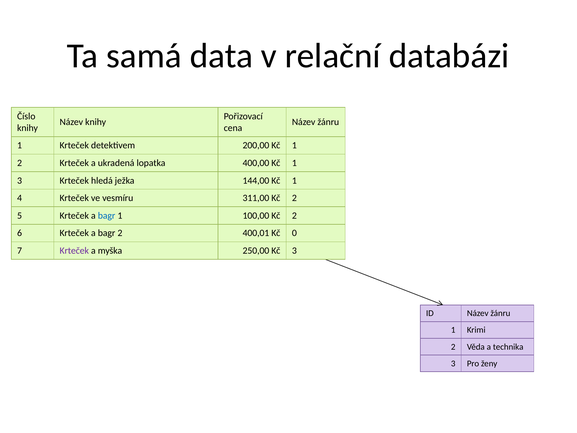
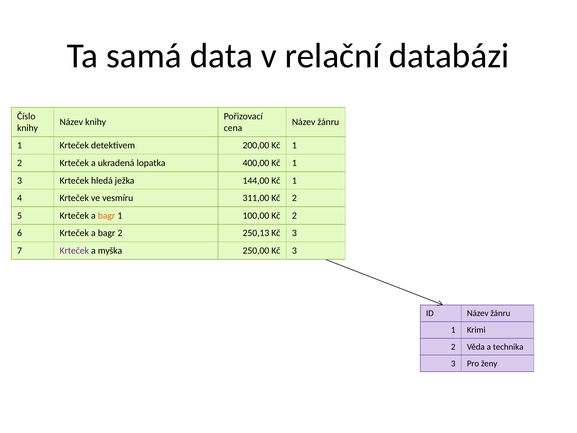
bagr colour: blue -> orange (107, 215)
400,01: 400,01 -> 250,13 (256, 233)
0: 0 -> 3 (294, 233)
